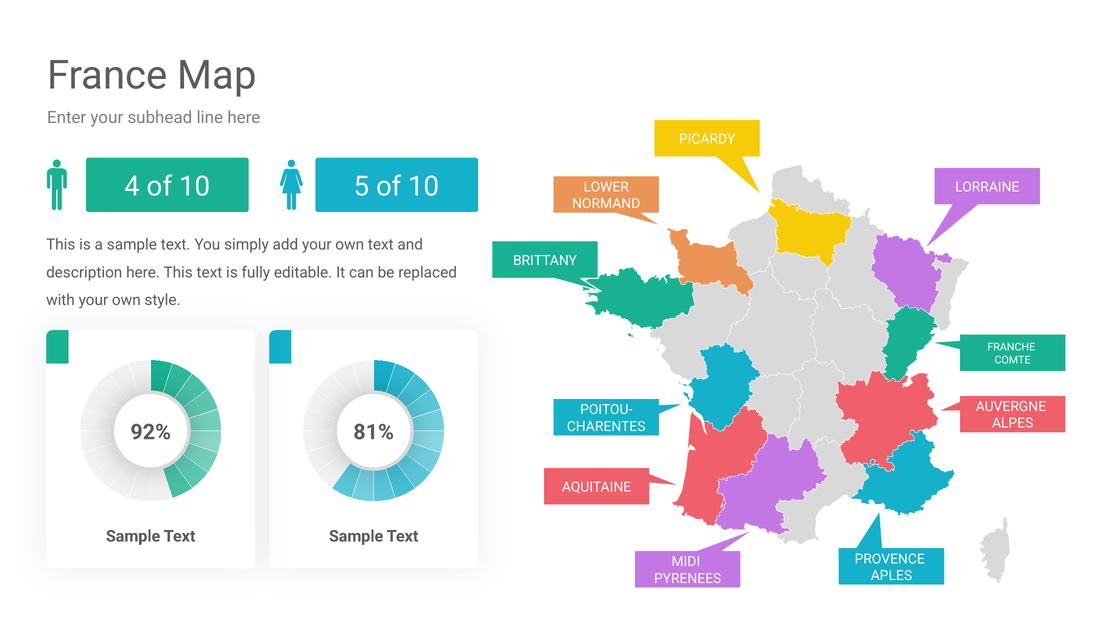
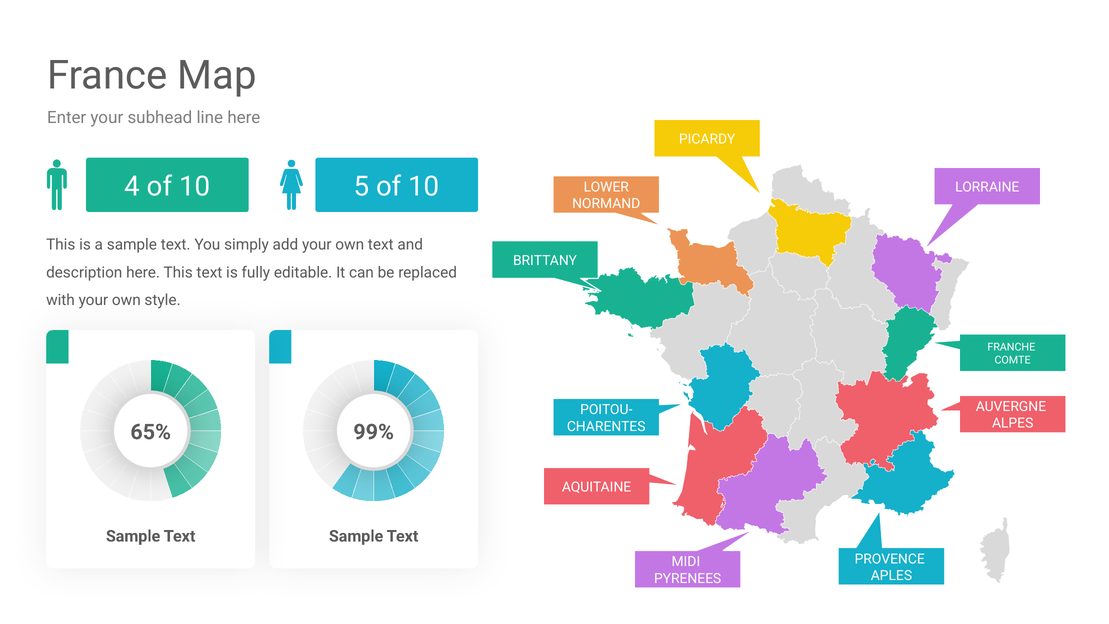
92%: 92% -> 65% (151, 432)
81%: 81% -> 99% (374, 432)
